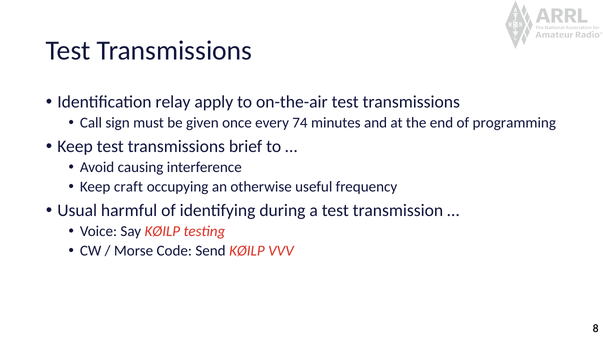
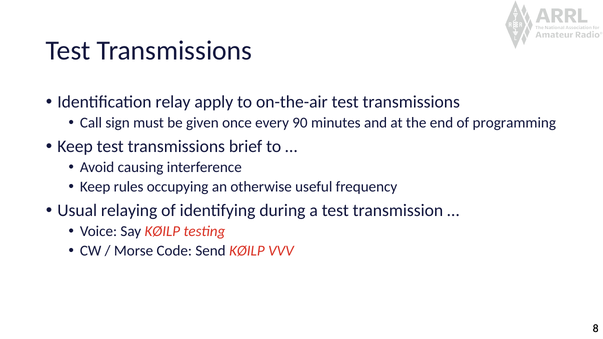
74: 74 -> 90 (300, 123)
craft: craft -> rules (129, 187)
harmful: harmful -> relaying (129, 211)
